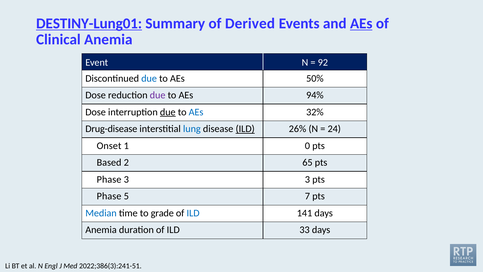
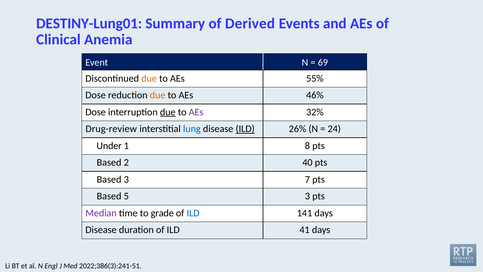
DESTINY-Lung01 underline: present -> none (89, 23)
AEs underline: present -> none (361, 23)
92: 92 -> 69 (323, 62)
due colour: blue -> orange (149, 78)
50%: 50% -> 55% (315, 78)
due colour: purple -> orange (158, 95)
94%: 94% -> 46% (315, 95)
AEs colour: blue -> purple (196, 112)
Drug-disease: Drug-disease -> Drug-review (111, 129)
Onset: Onset -> Under (109, 146)
0: 0 -> 8 (307, 146)
65: 65 -> 40 (307, 162)
Phase: Phase -> Based (109, 179)
3 3: 3 -> 7 (307, 179)
Phase: Phase -> Based (109, 196)
5 7: 7 -> 3 (307, 196)
Median colour: blue -> purple (101, 213)
Anemia: Anemia -> Disease (101, 230)
33: 33 -> 41 (305, 230)
